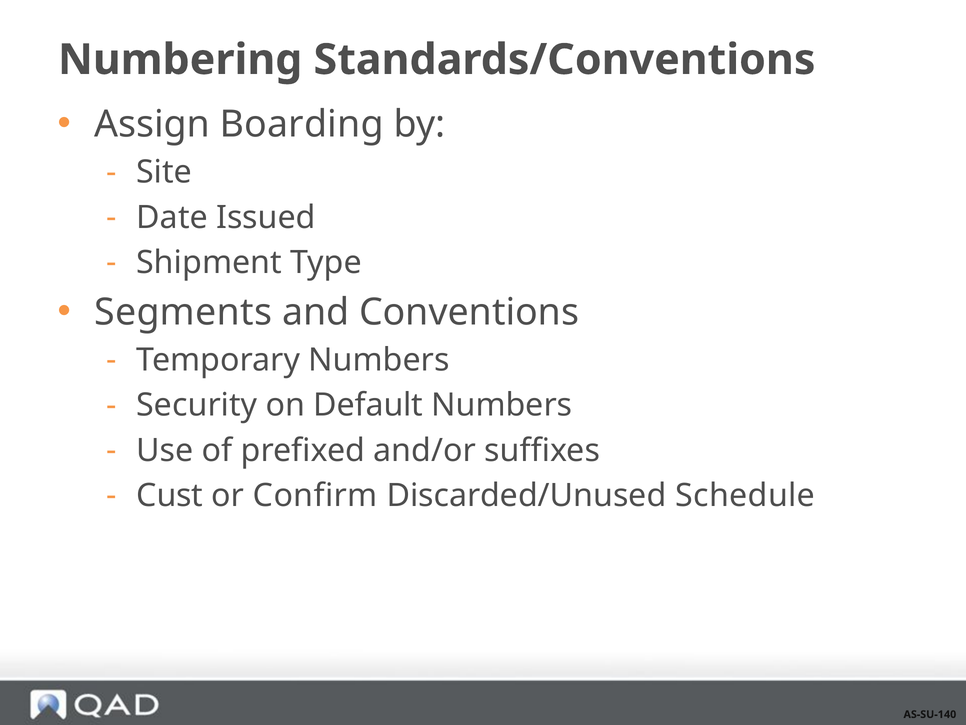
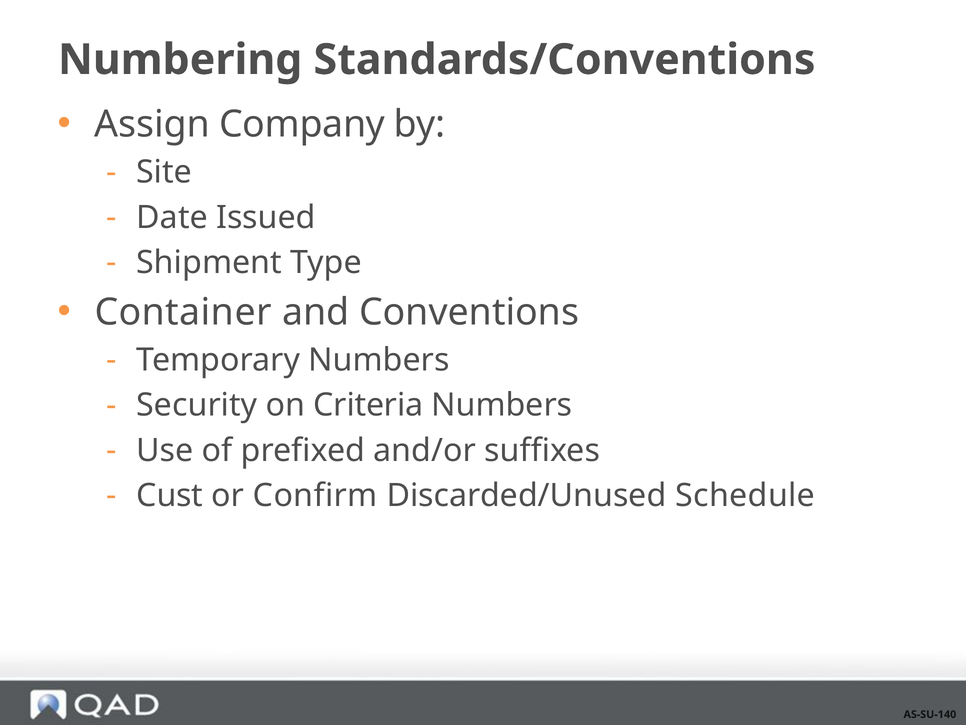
Boarding: Boarding -> Company (302, 124)
Segments: Segments -> Container (183, 312)
Default: Default -> Criteria (368, 405)
